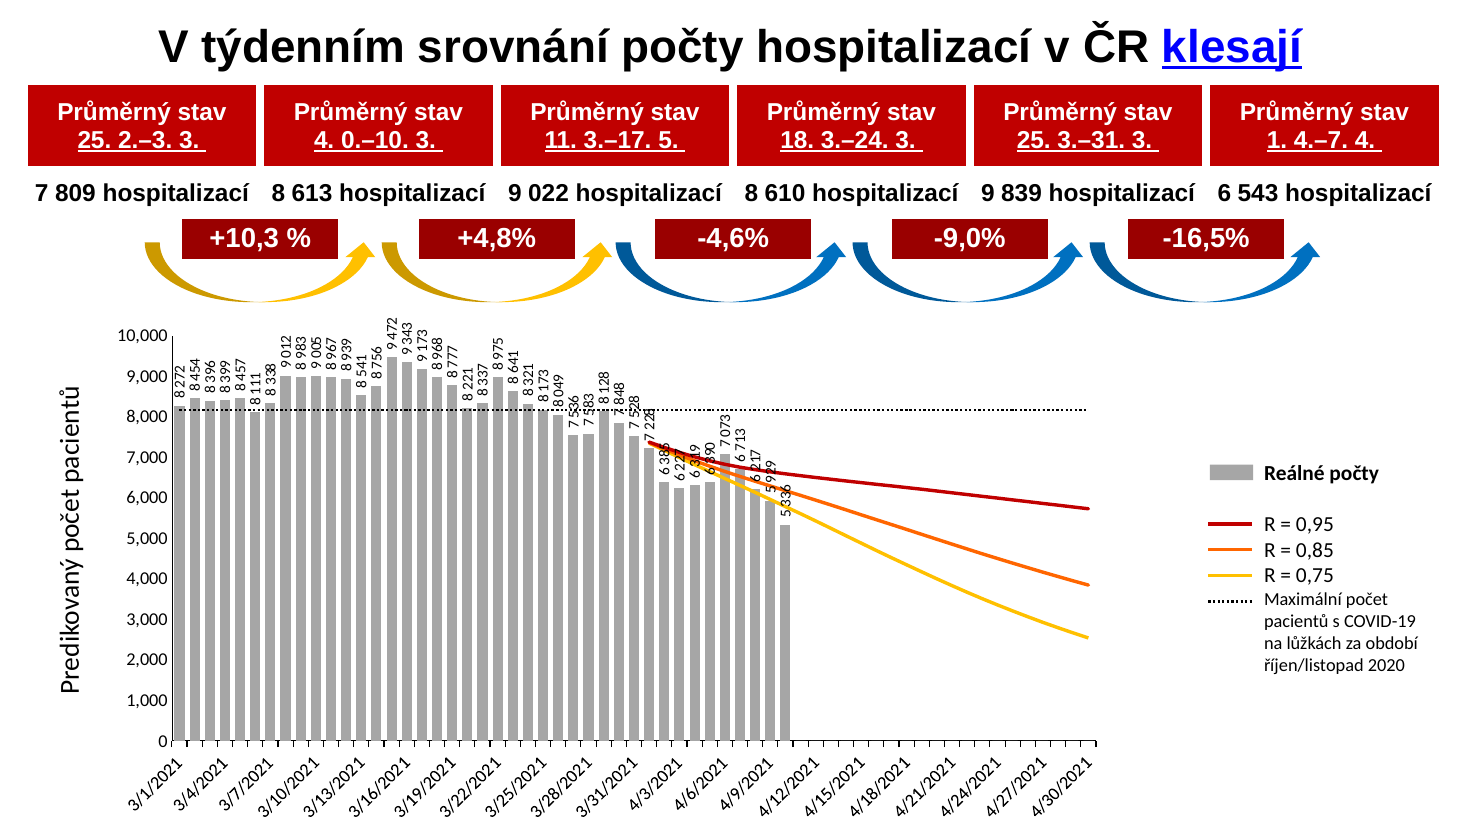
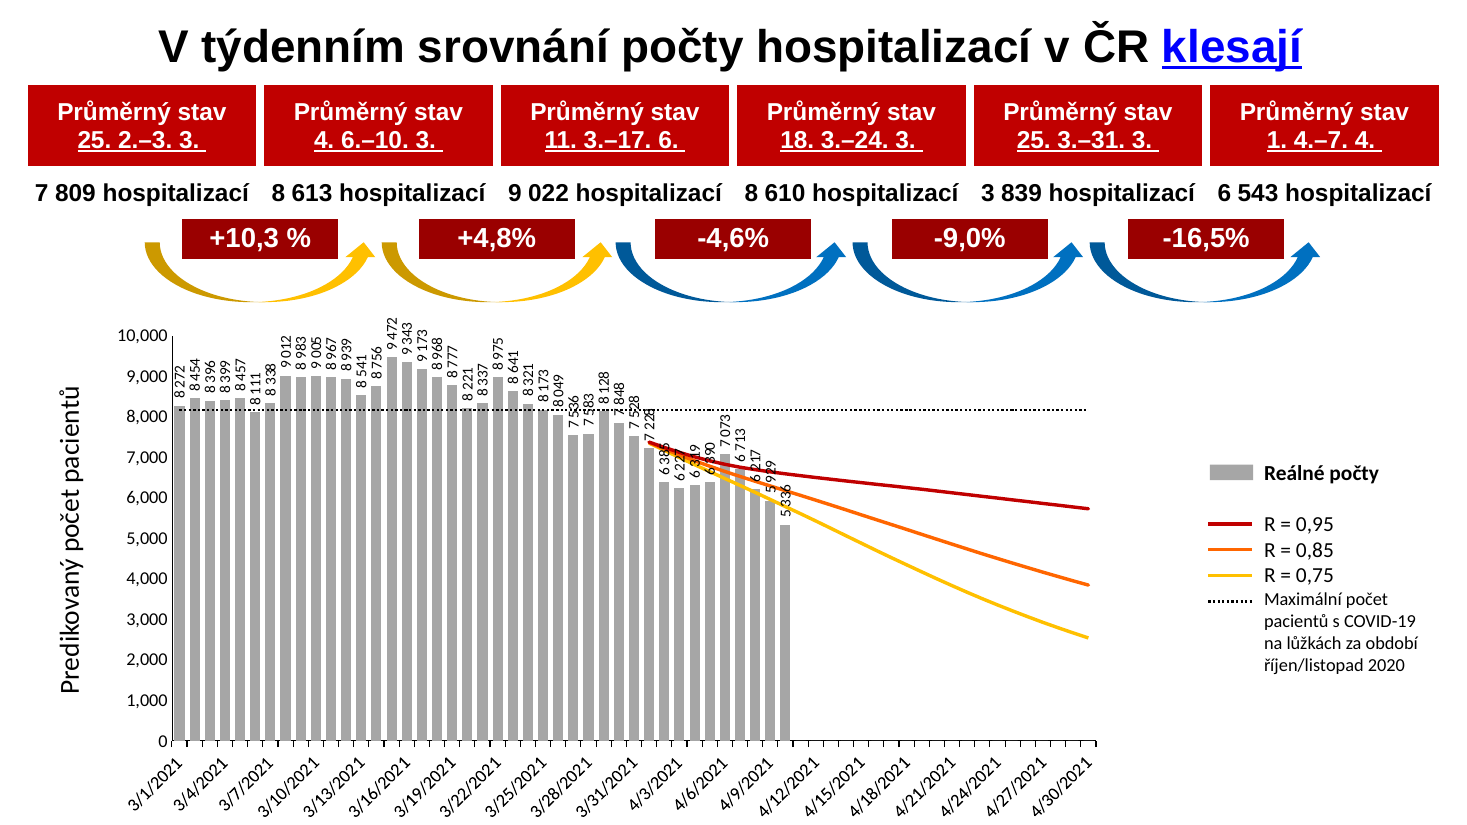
0.–10: 0.–10 -> 6.–10 (375, 140)
3.–17 5: 5 -> 6 (668, 140)
610 hospitalizací 9: 9 -> 3 (988, 193)
